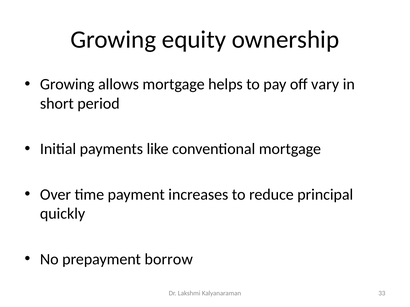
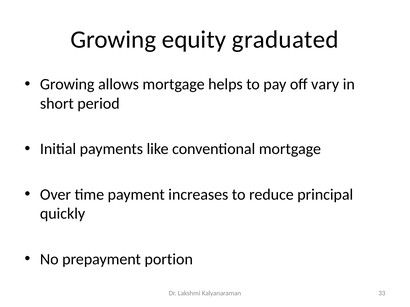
ownership: ownership -> graduated (285, 40)
borrow: borrow -> portion (169, 260)
